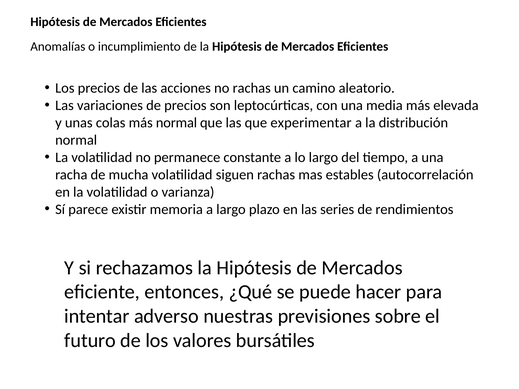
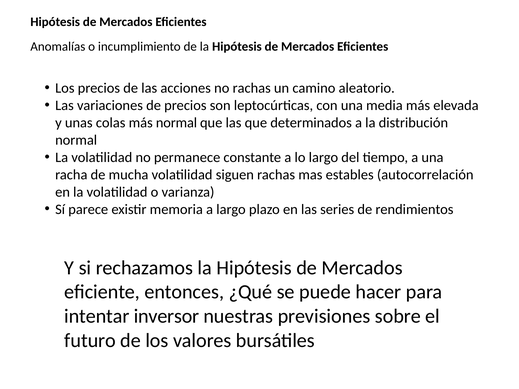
experimentar: experimentar -> determinados (311, 123)
adverso: adverso -> inversor (167, 316)
